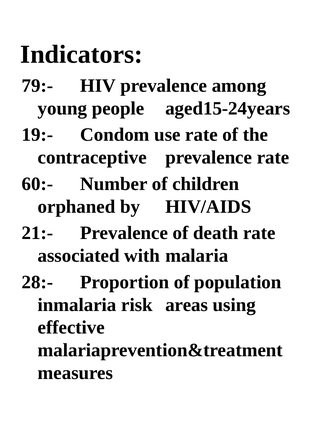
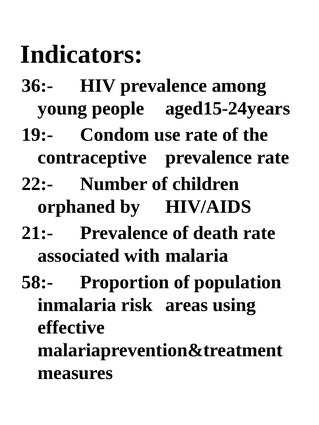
79:-: 79:- -> 36:- (37, 86)
60:-: 60:- -> 22:- (37, 184)
28:-: 28:- -> 58:- (37, 282)
